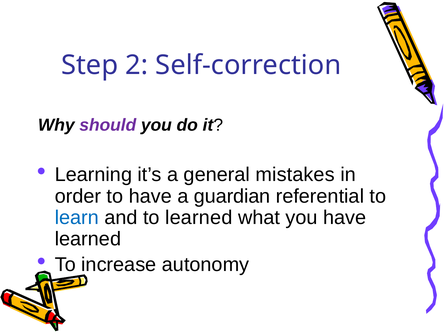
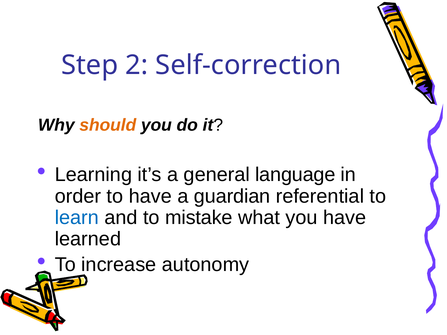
should colour: purple -> orange (108, 125)
mistakes: mistakes -> language (295, 175)
to learned: learned -> mistake (199, 218)
